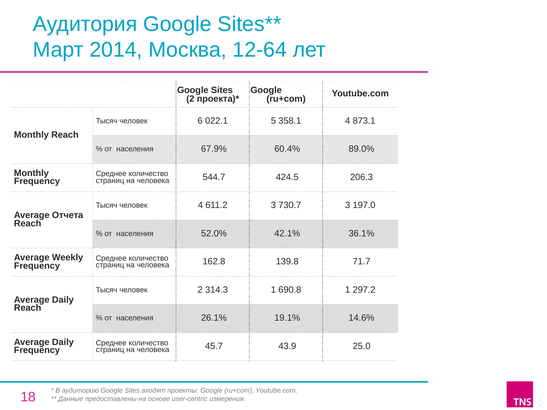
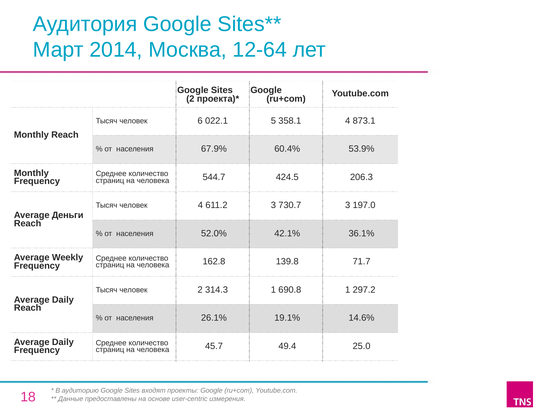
89.0%: 89.0% -> 53.9% (362, 149)
Отчета: Отчета -> Деньги (68, 215)
43.9: 43.9 -> 49.4 (287, 346)
